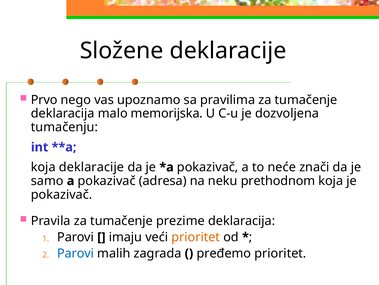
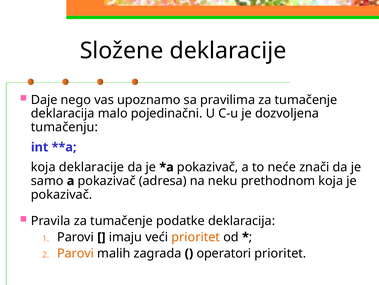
Prvo: Prvo -> Daje (44, 100)
memorijska: memorijska -> pojedinačni (167, 113)
prezime: prezime -> podatke (180, 220)
Parovi colour: blue -> orange (76, 253)
pređemo: pređemo -> operatori (224, 253)
